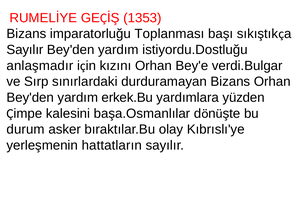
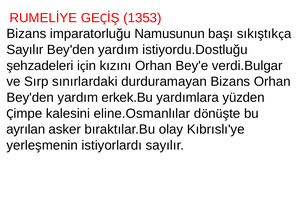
Toplanması: Toplanması -> Namusunun (170, 34)
anlaşmadır: anlaşmadır -> şehzadeleri (40, 66)
başa.Osmanlılar: başa.Osmanlılar -> eline.Osmanlılar (142, 113)
durum: durum -> ayrılan (26, 129)
hattatların: hattatların -> istiyorlardı (112, 145)
